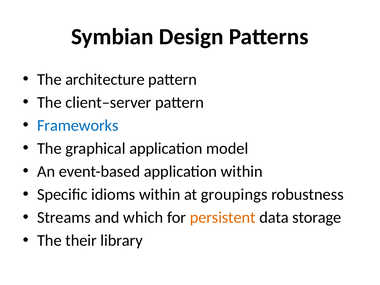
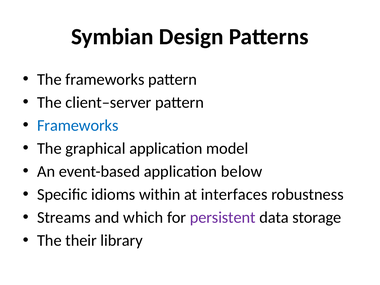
The architecture: architecture -> frameworks (105, 79)
application within: within -> below (242, 171)
groupings: groupings -> interfaces (234, 194)
persistent colour: orange -> purple (223, 218)
